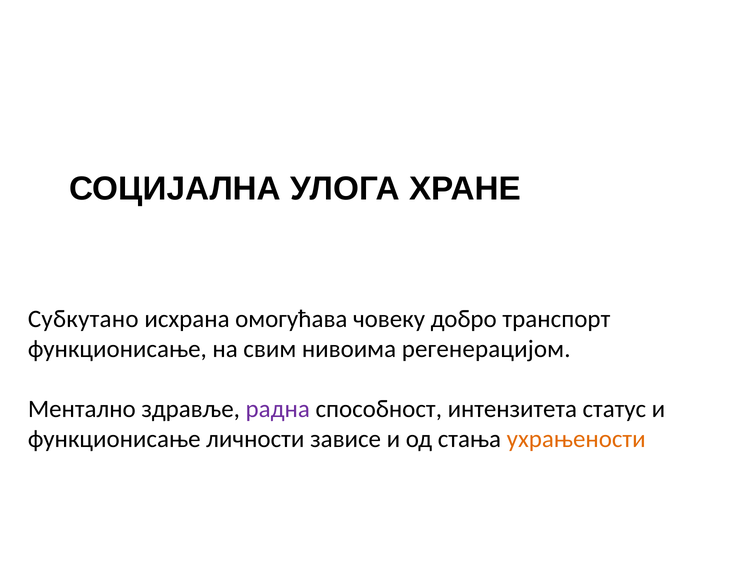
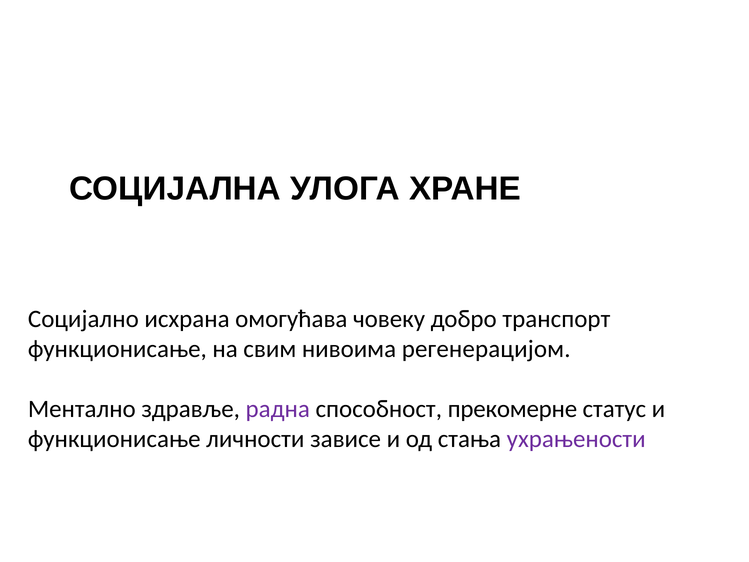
Субкутано: Субкутано -> Социјално (83, 319)
интензитета: интензитета -> прекомерне (512, 409)
ухрањености colour: orange -> purple (576, 439)
